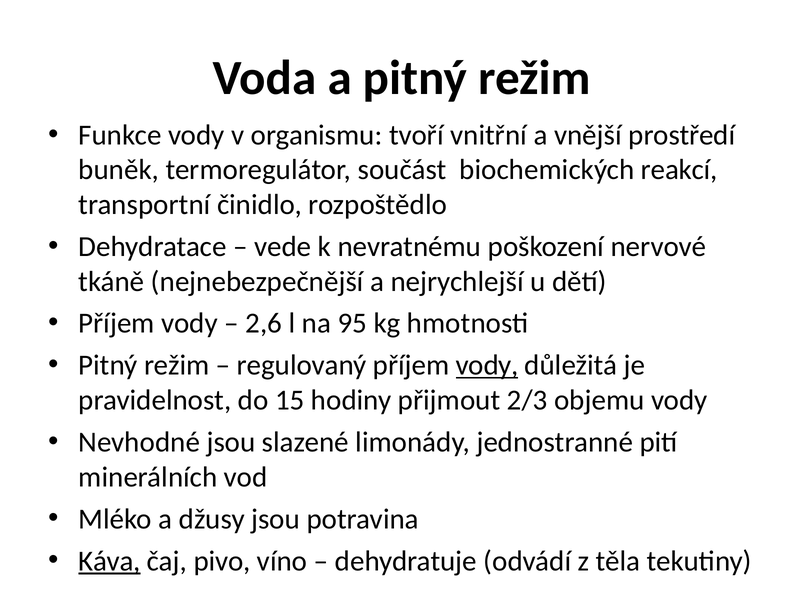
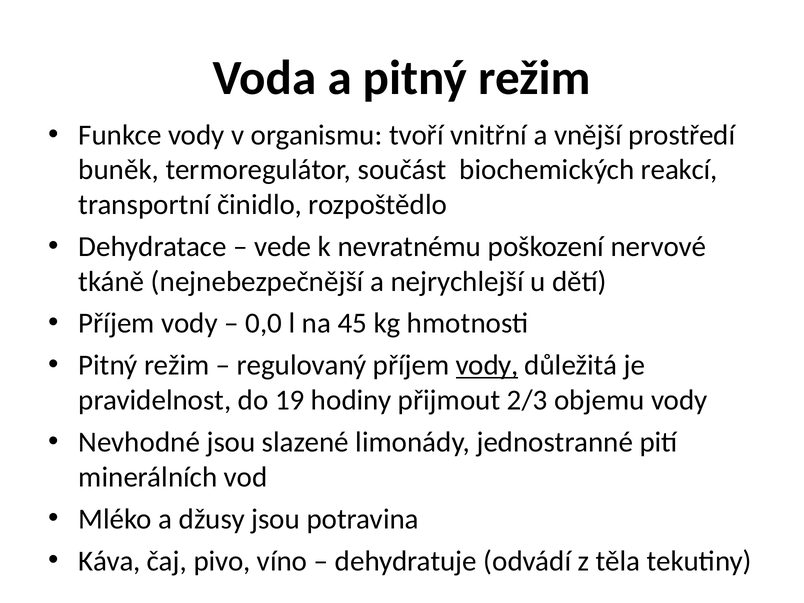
2,6: 2,6 -> 0,0 (264, 323)
95: 95 -> 45 (352, 323)
15: 15 -> 19 (290, 400)
Káva underline: present -> none (109, 561)
